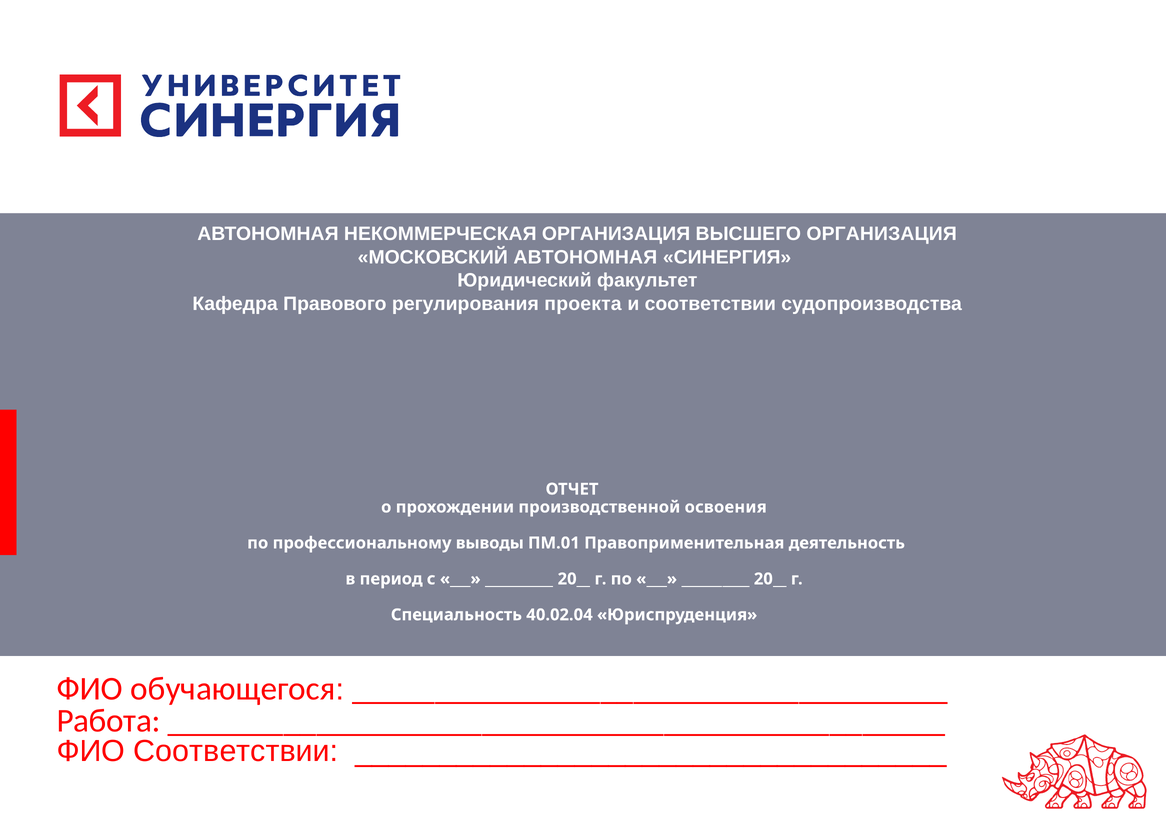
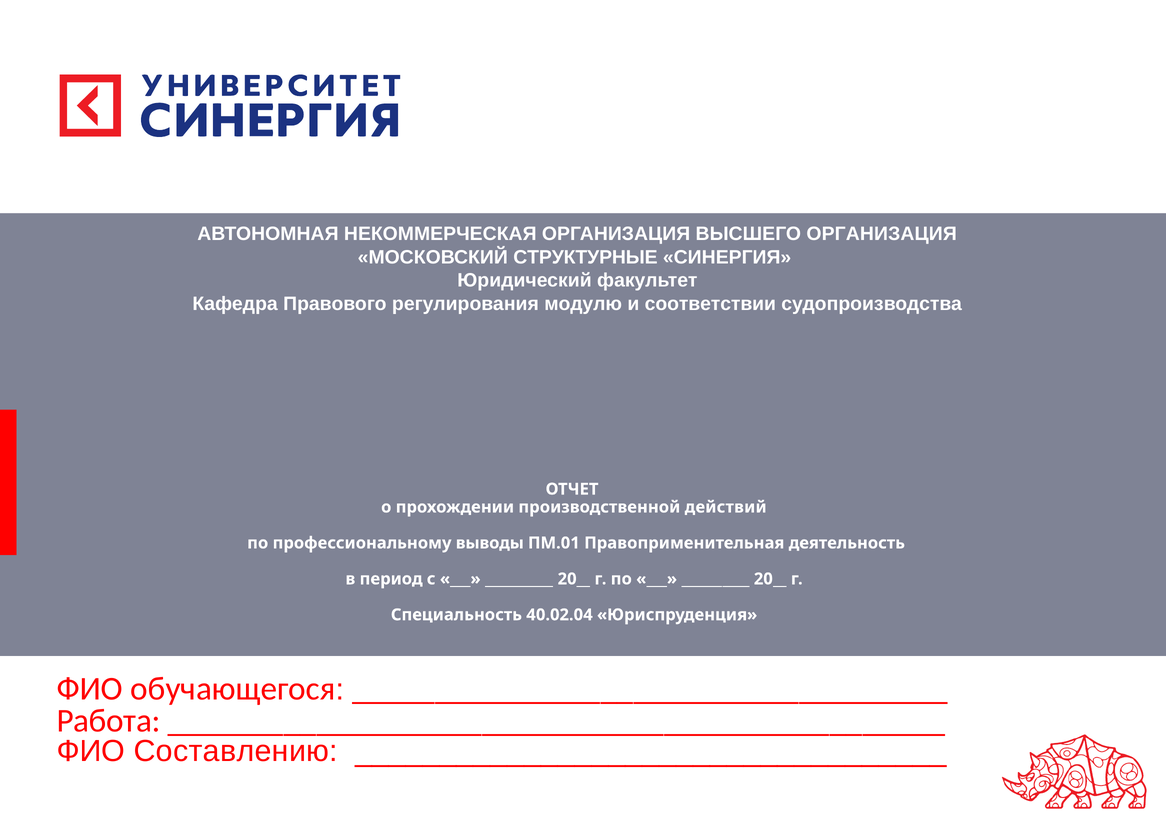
МОСКОВСКИЙ АВТОНОМНАЯ: АВТОНОМНАЯ -> СТРУКТУРНЫЕ (585, 257)
проекта: проекта -> модулю (583, 304)
освоения: освоения -> действий (726, 507)
ФИО Соответствии: Соответствии -> Составлению (236, 751)
